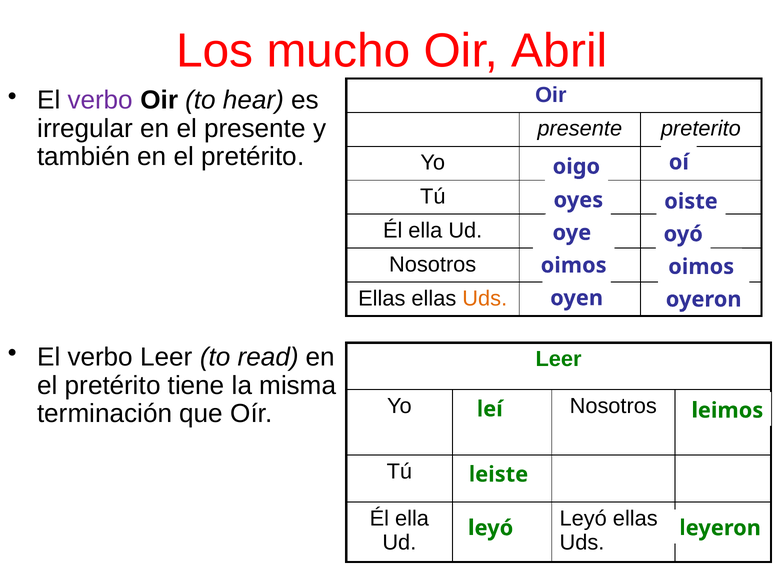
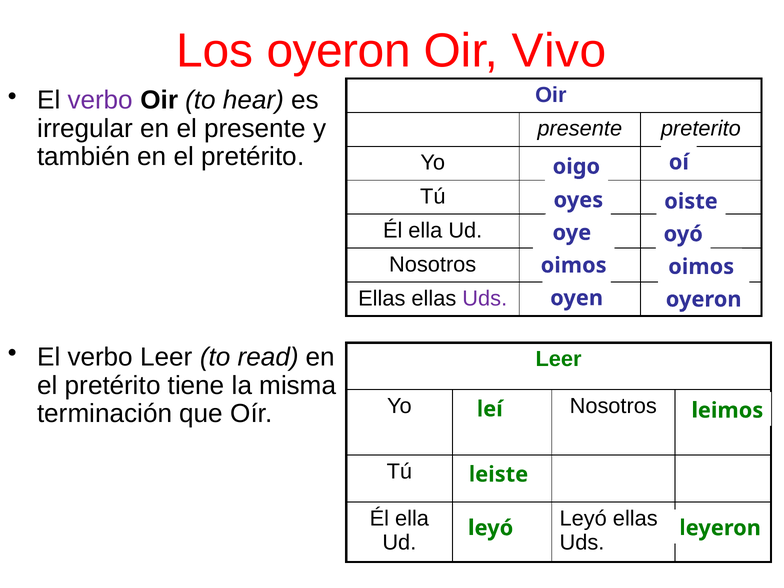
Los mucho: mucho -> oyeron (339, 51)
Abril: Abril -> Vivo (559, 51)
Uds colour: orange -> purple (485, 299)
